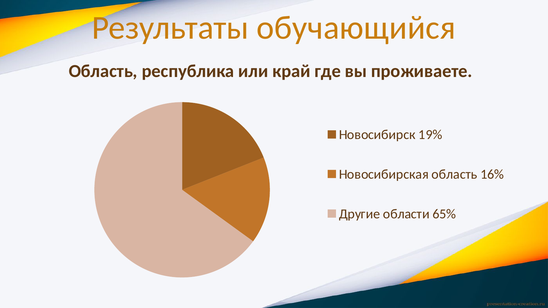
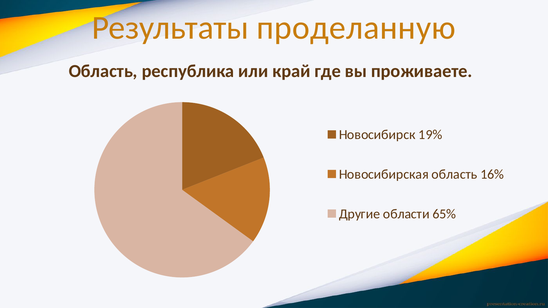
обучающийся: обучающийся -> проделанную (356, 28)
